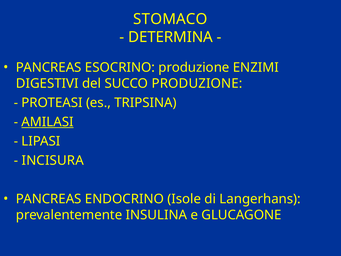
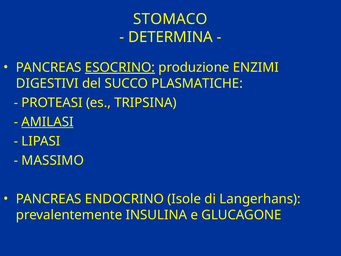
ESOCRINO underline: none -> present (120, 67)
SUCCO PRODUZIONE: PRODUZIONE -> PLASMATICHE (197, 83)
INCISURA: INCISURA -> MASSIMO (53, 160)
